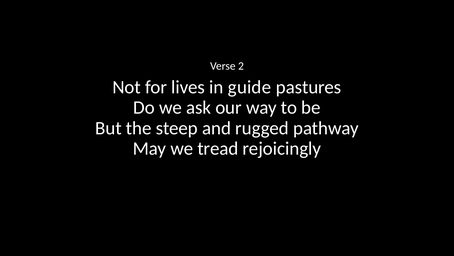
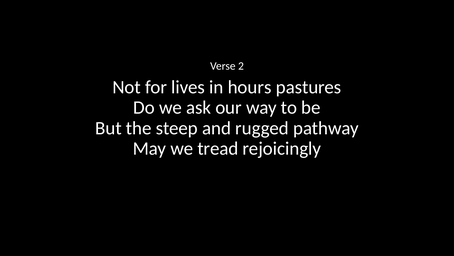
guide: guide -> hours (250, 87)
